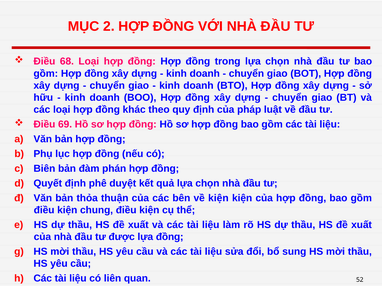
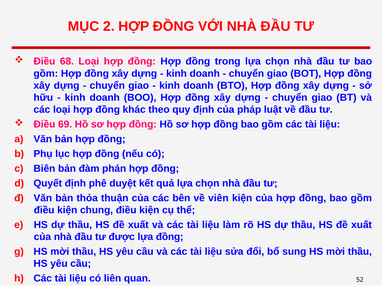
về kiện: kiện -> viên (218, 198)
